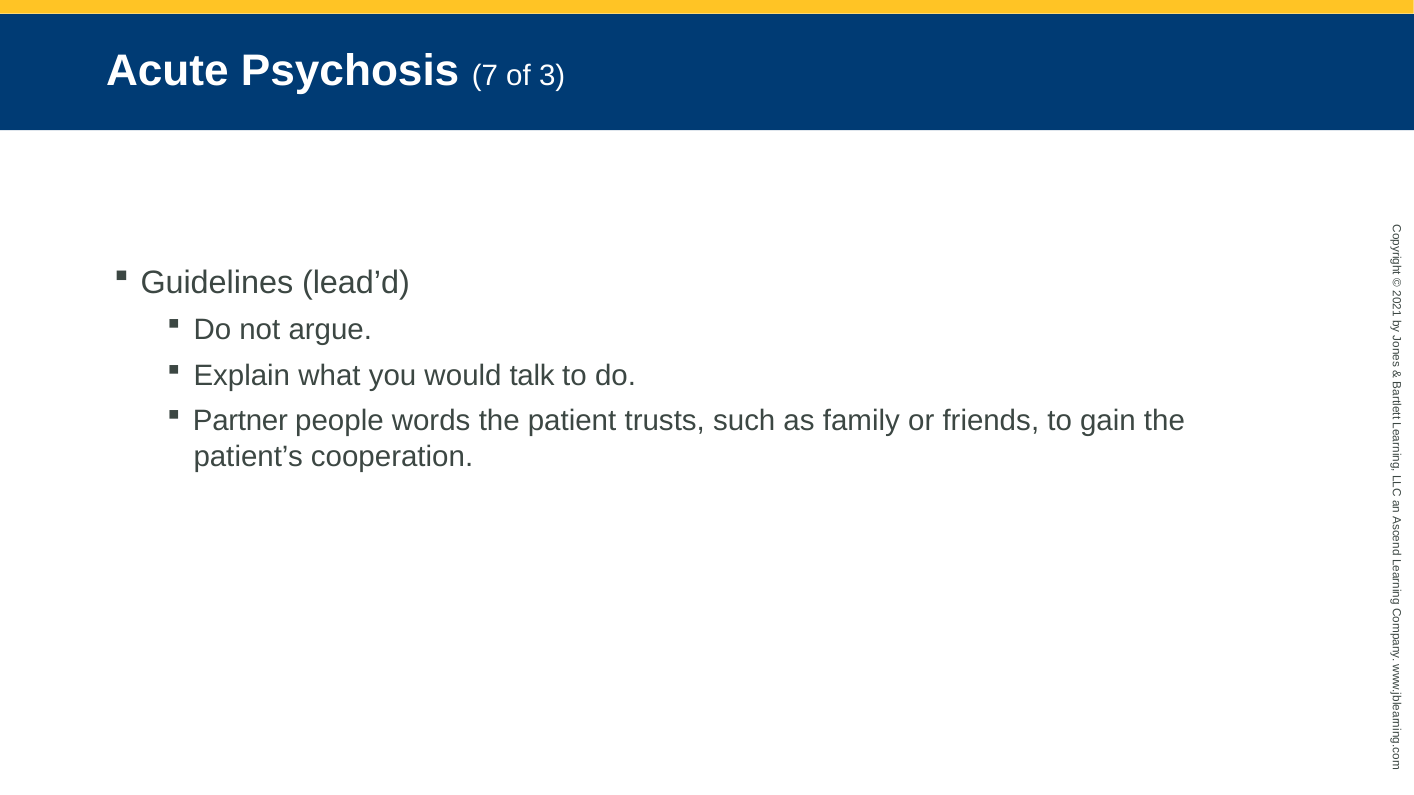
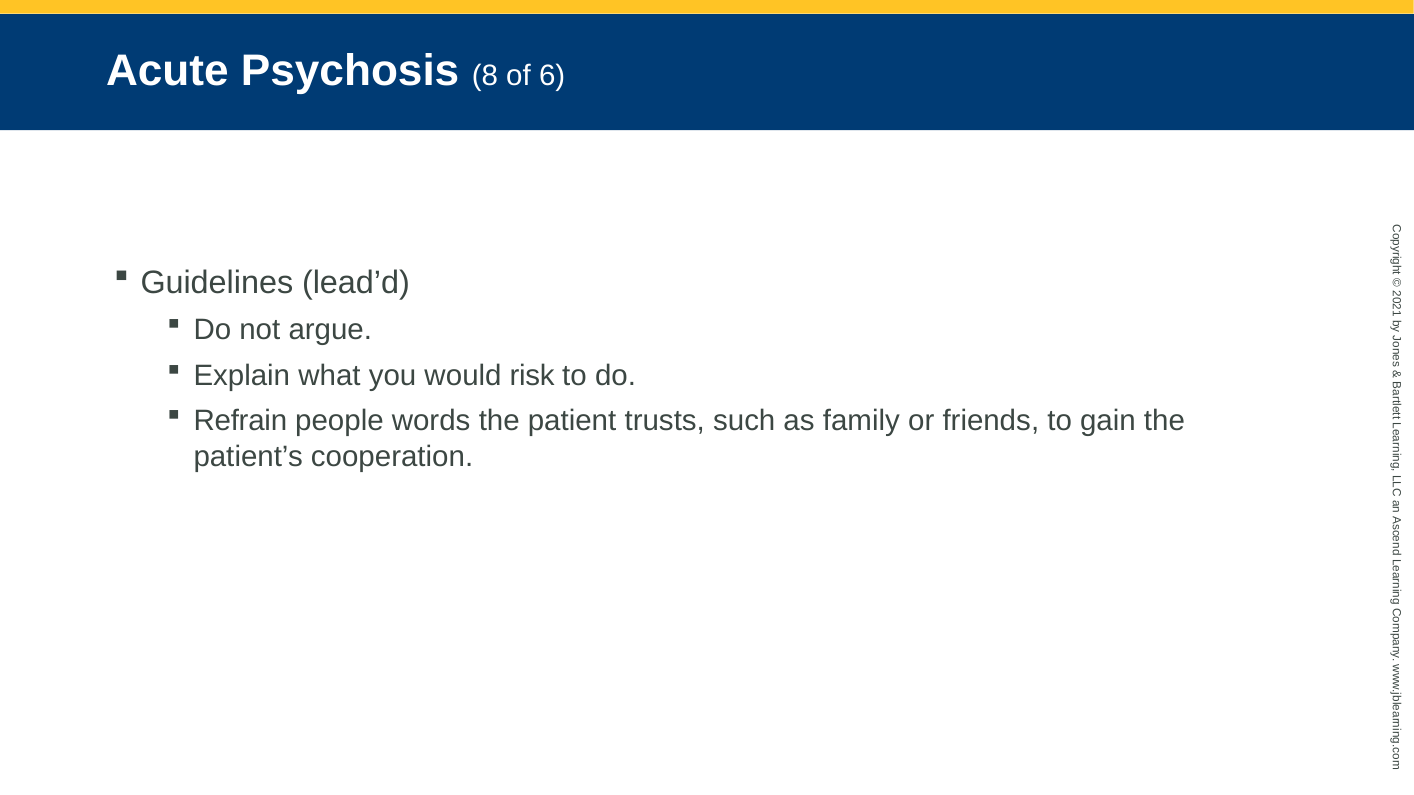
7: 7 -> 8 (485, 76)
3: 3 -> 6 (552, 76)
talk: talk -> risk (532, 375)
Partner: Partner -> Refrain (240, 421)
